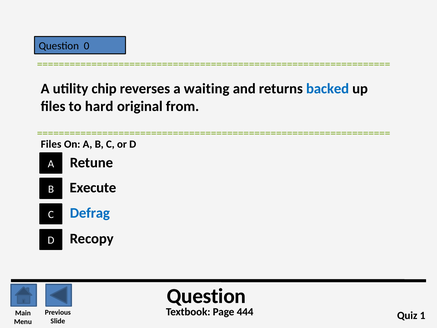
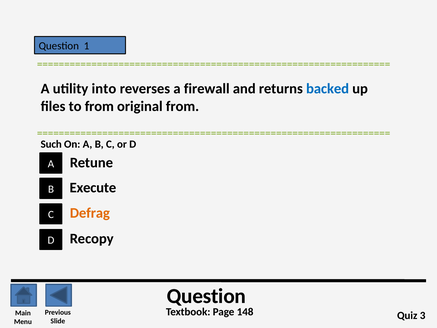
0: 0 -> 1 (87, 46)
chip: chip -> into (104, 89)
waiting: waiting -> firewall (207, 89)
to hard: hard -> from (99, 106)
Files: Files -> Such (51, 144)
Defrag colour: blue -> orange (90, 213)
444: 444 -> 148 (245, 312)
1: 1 -> 3 (423, 315)
